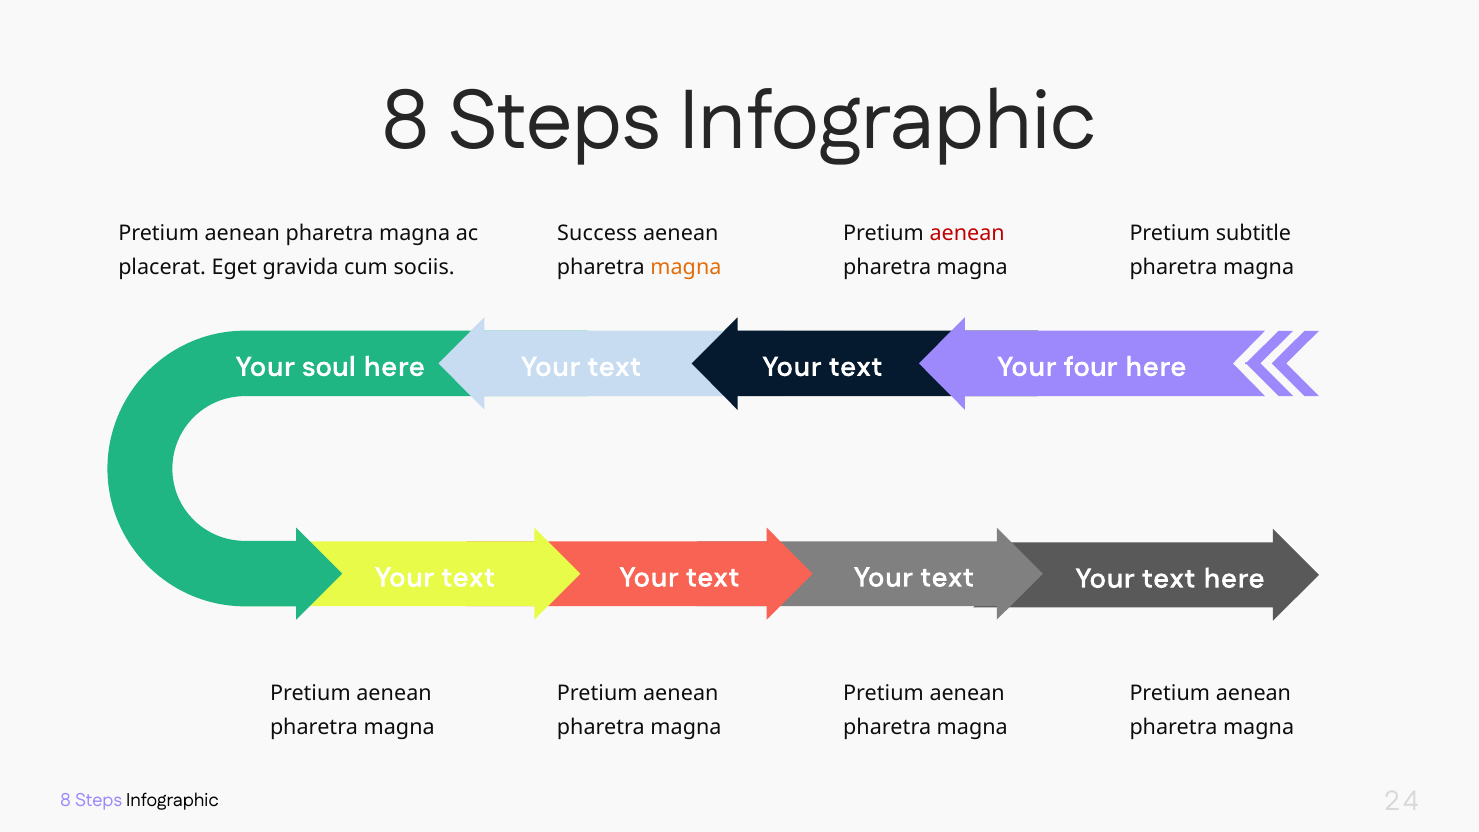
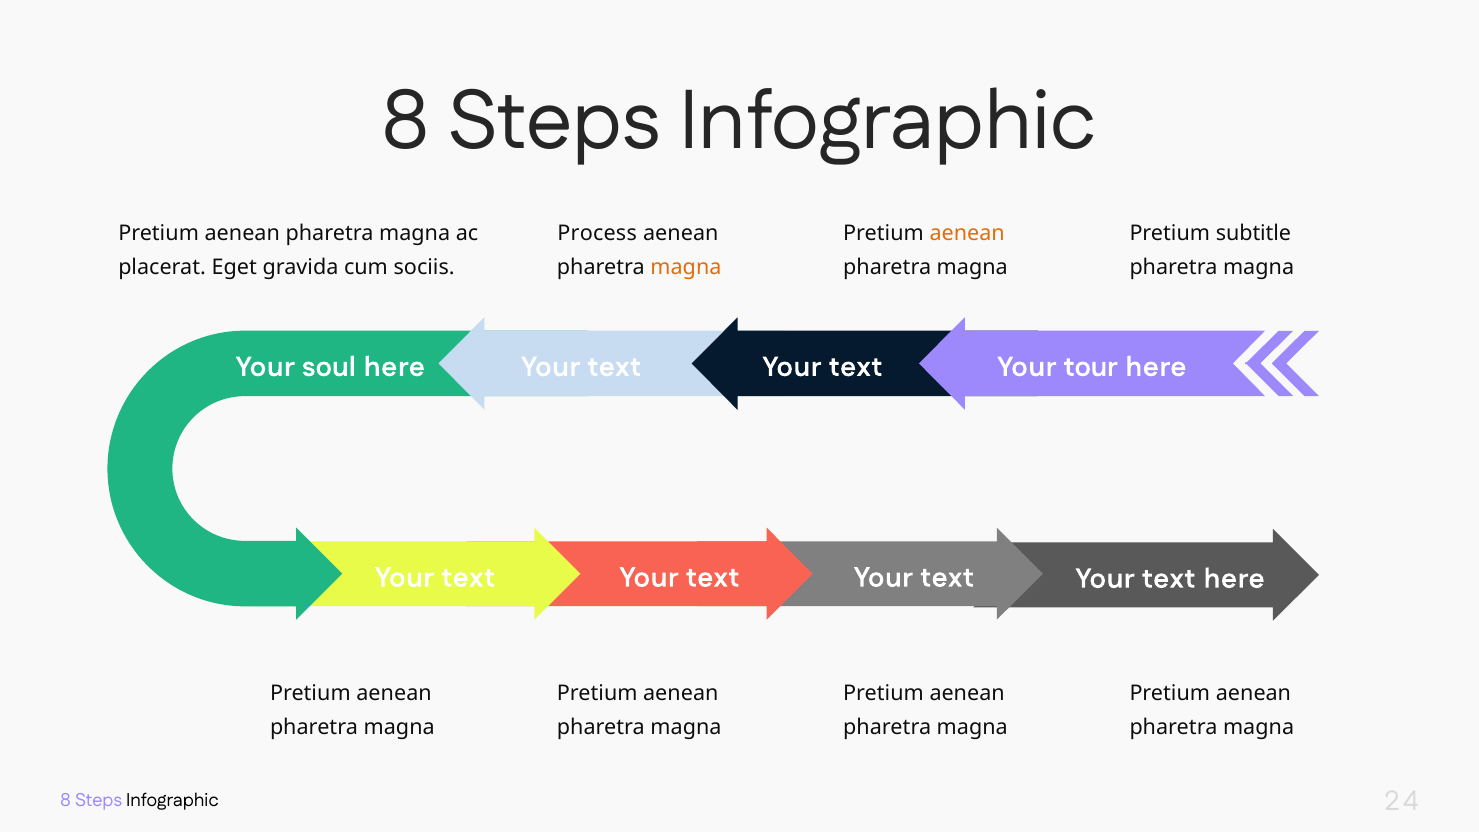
Success: Success -> Process (597, 234)
aenean colour: red -> orange (967, 234)
four: four -> tour (1091, 367)
